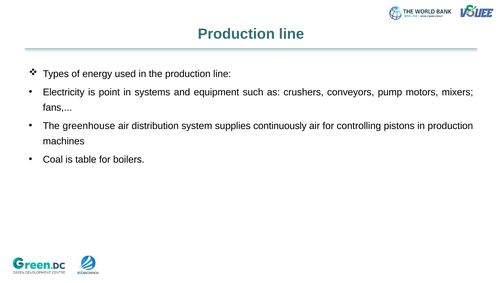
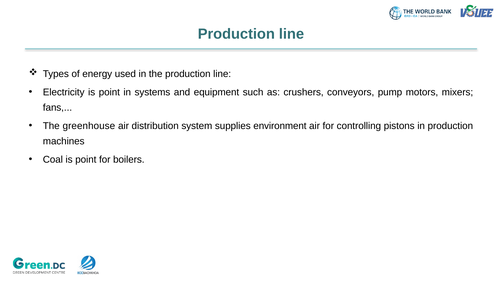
continuously: continuously -> environment (280, 126)
Coal is table: table -> point (86, 159)
